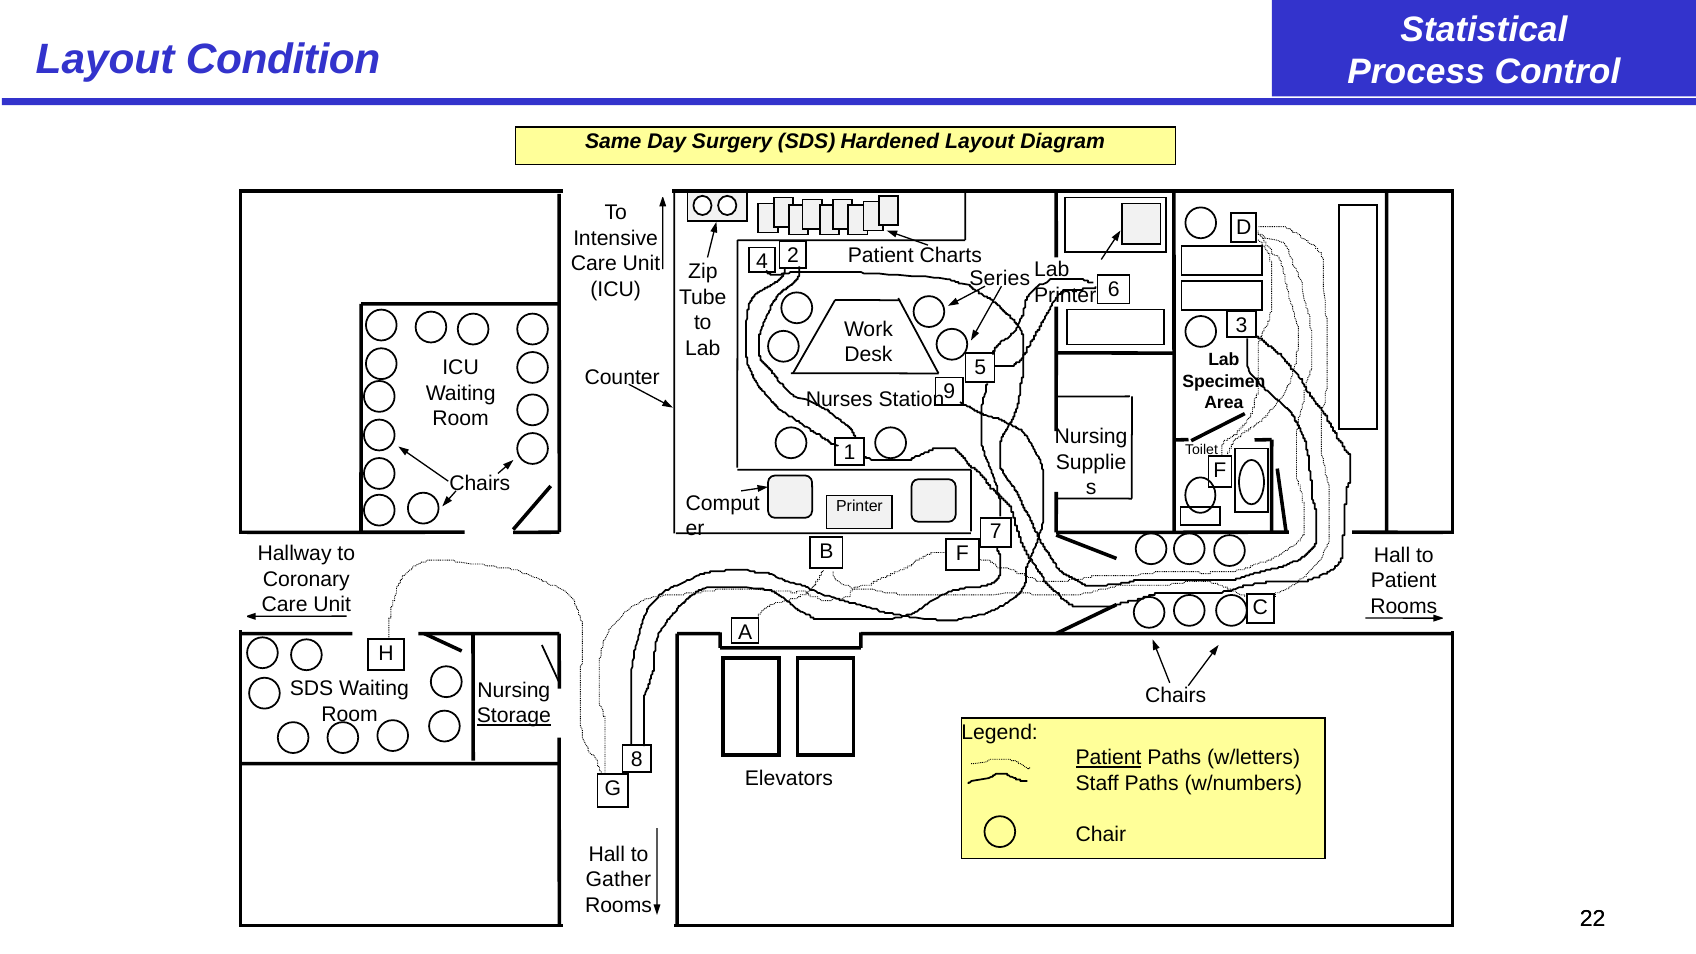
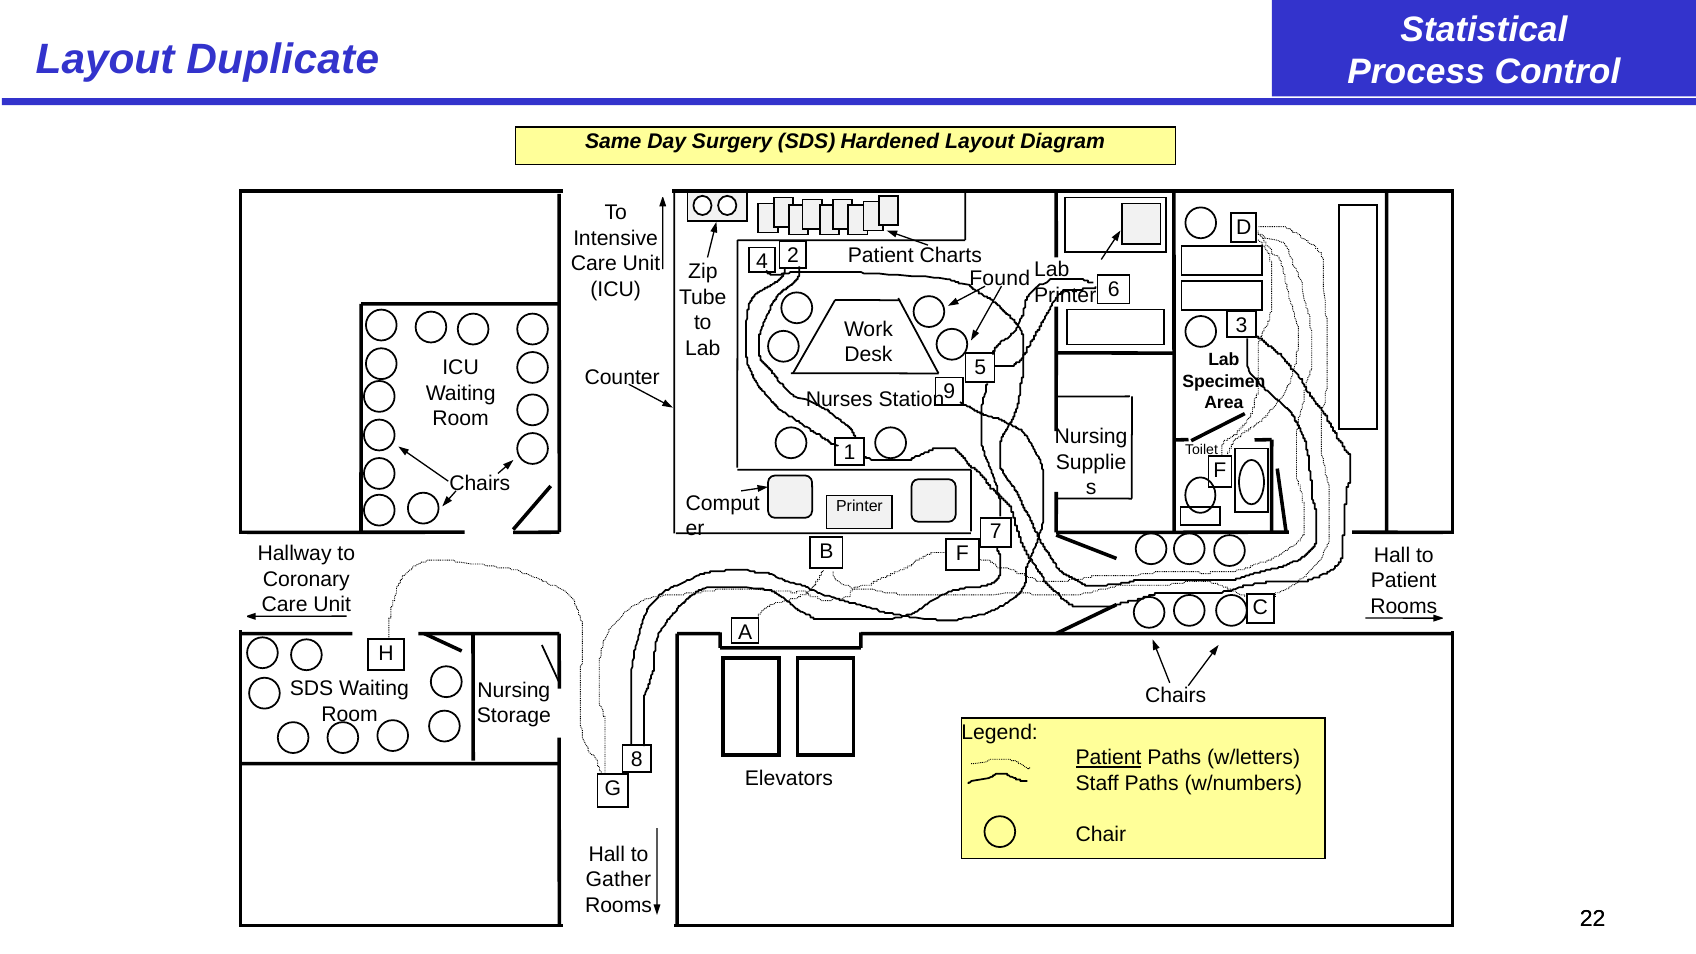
Condition: Condition -> Duplicate (283, 59)
Series: Series -> Found (1000, 279)
Storage underline: present -> none (514, 716)
